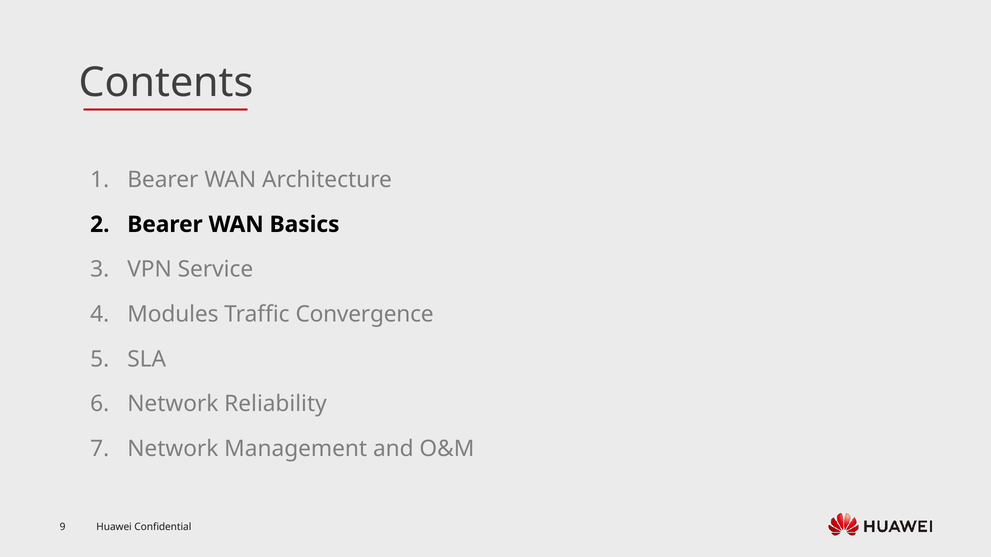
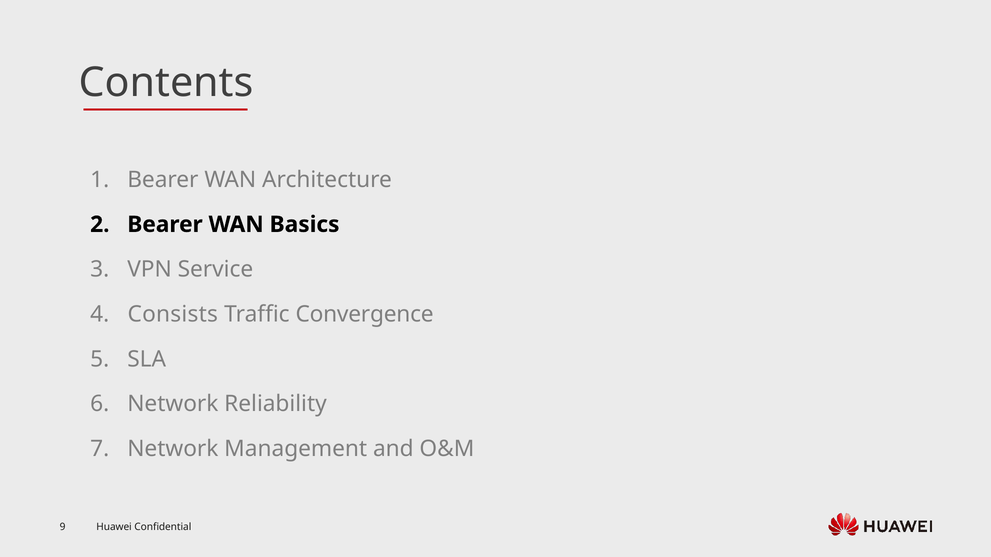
Modules: Modules -> Consists (173, 314)
